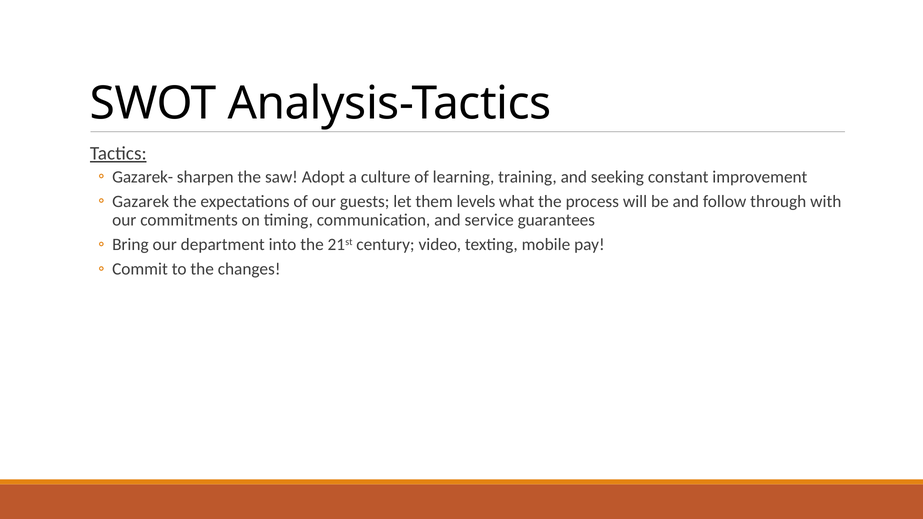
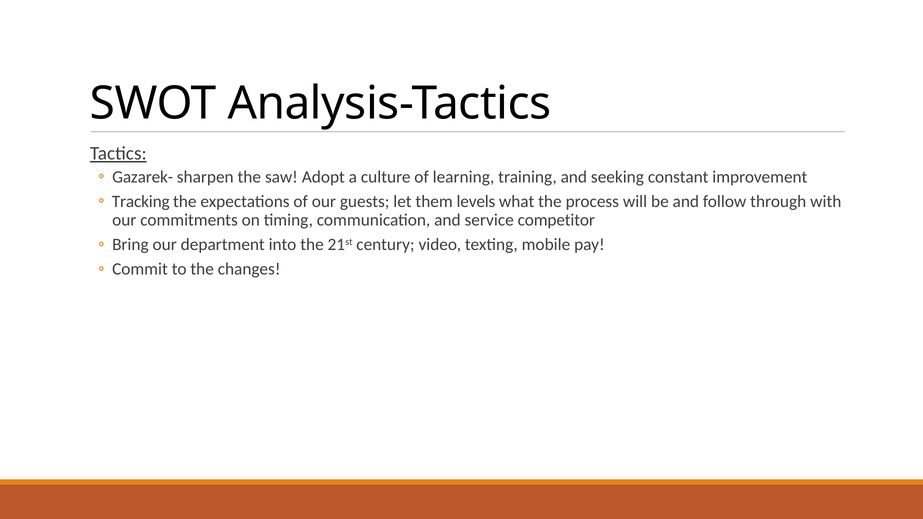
Gazarek: Gazarek -> Tracking (141, 202)
guarantees: guarantees -> competitor (556, 220)
